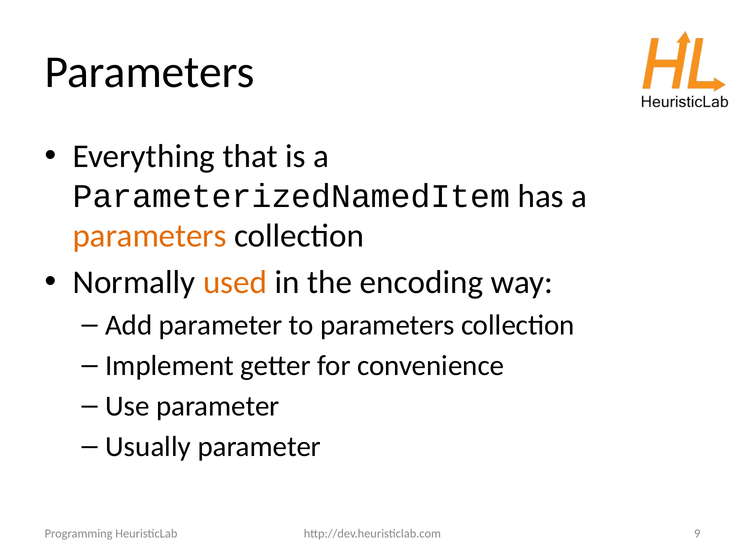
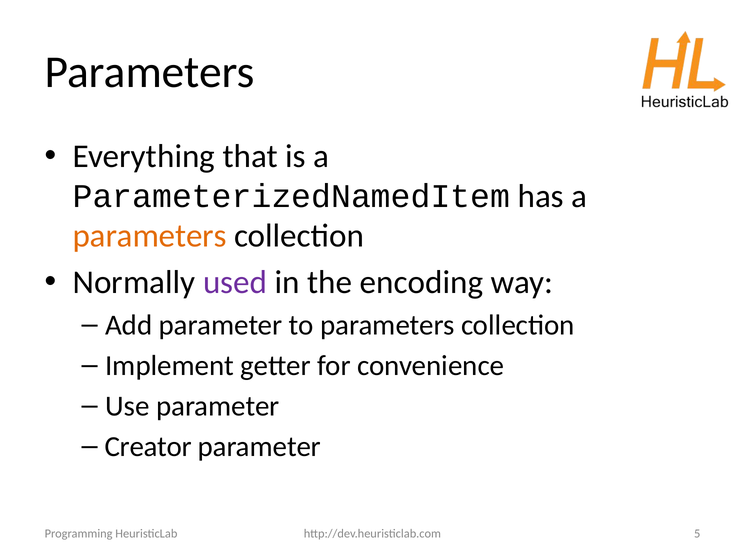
used colour: orange -> purple (235, 282)
Usually: Usually -> Creator (148, 447)
9: 9 -> 5 (697, 533)
